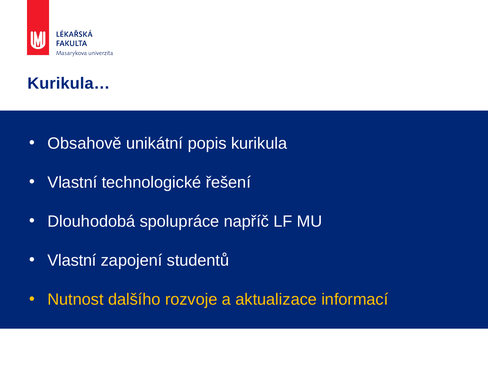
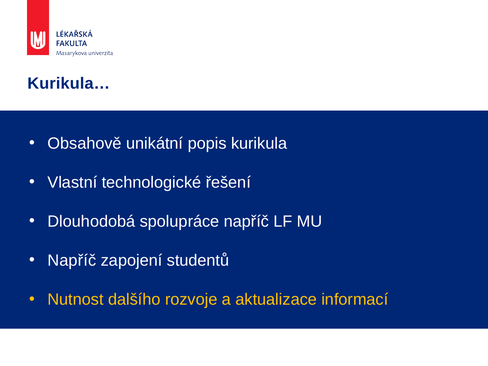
Vlastní: Vlastní -> Napříč (72, 261)
